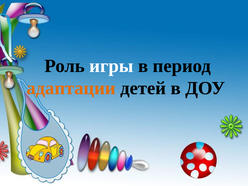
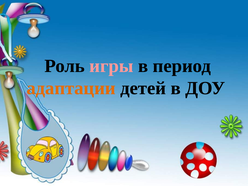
игры colour: white -> pink (111, 66)
